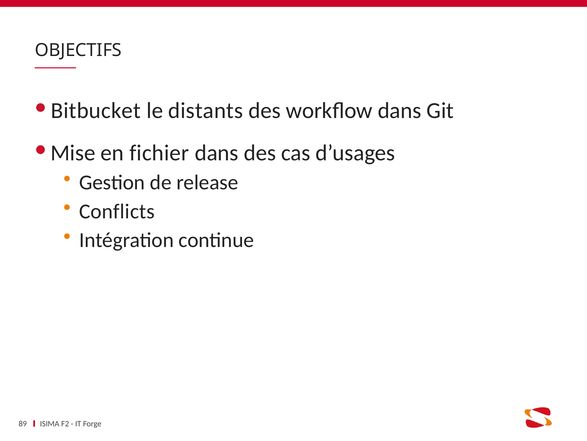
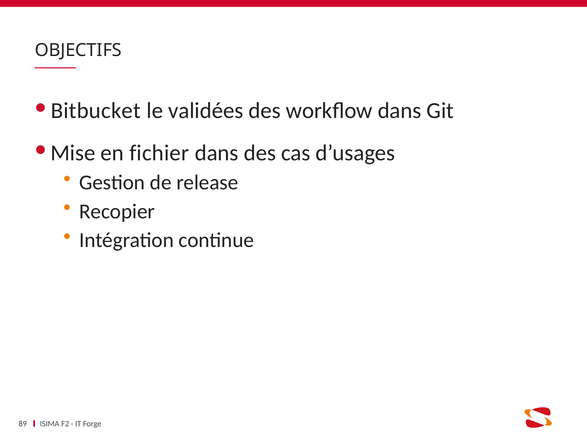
distants: distants -> validées (206, 111)
Conflicts: Conflicts -> Recopier (117, 211)
